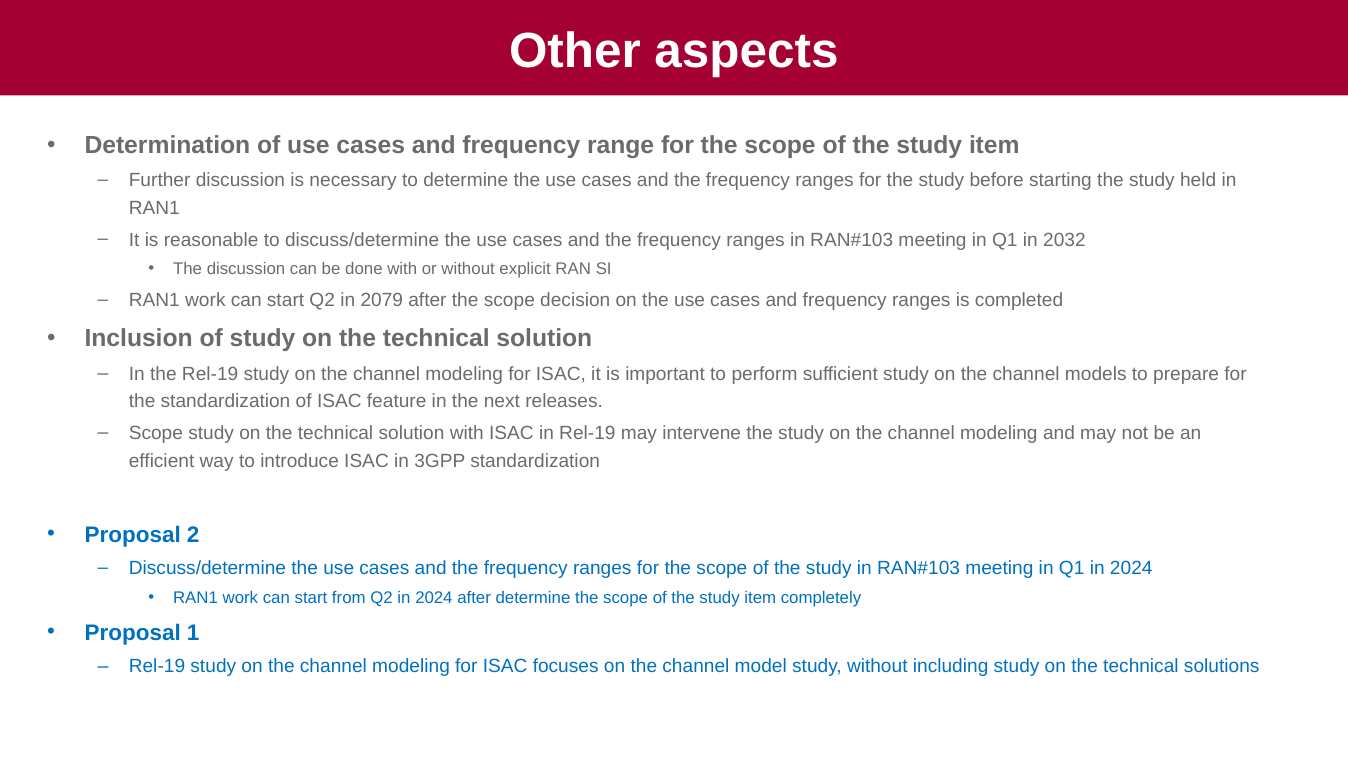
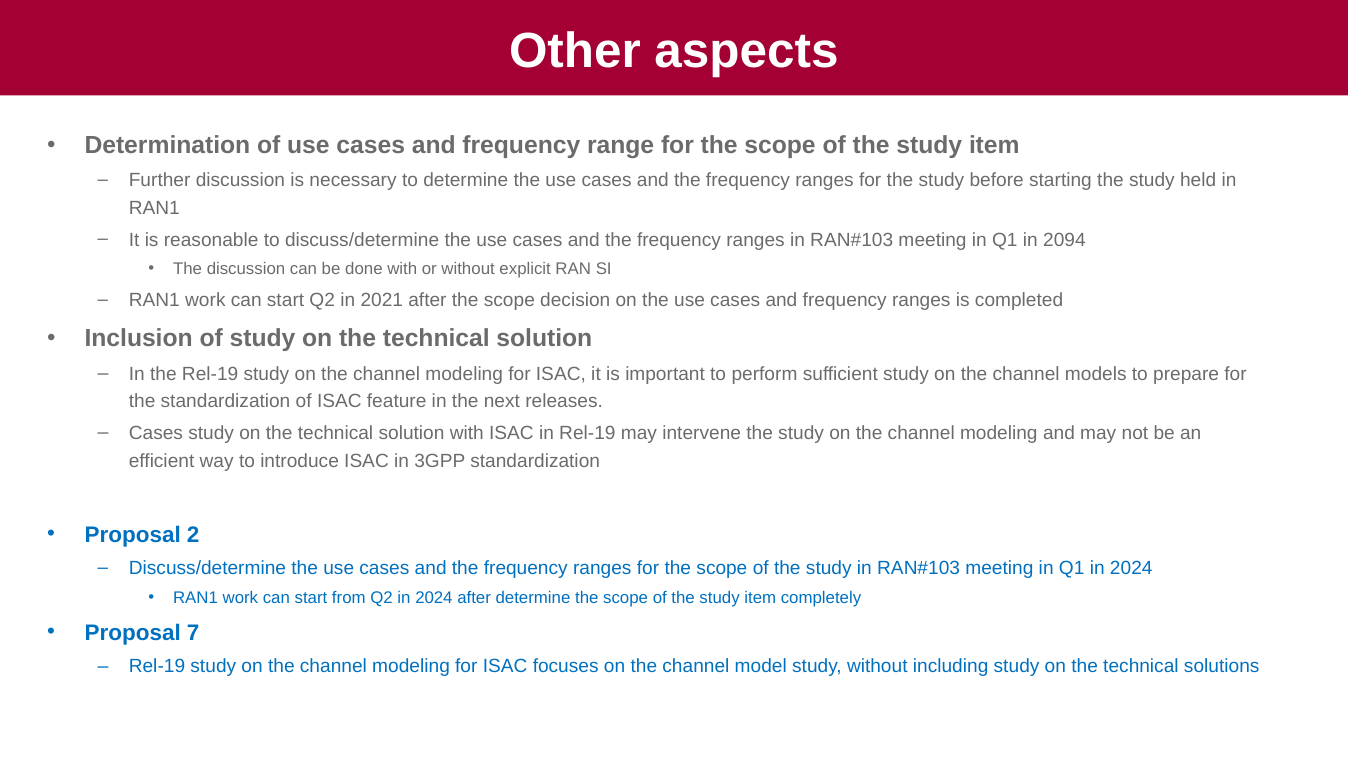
2032: 2032 -> 2094 (1064, 240)
2079: 2079 -> 2021 (382, 300)
Scope: Scope -> Cases (156, 434)
1: 1 -> 7 (193, 633)
